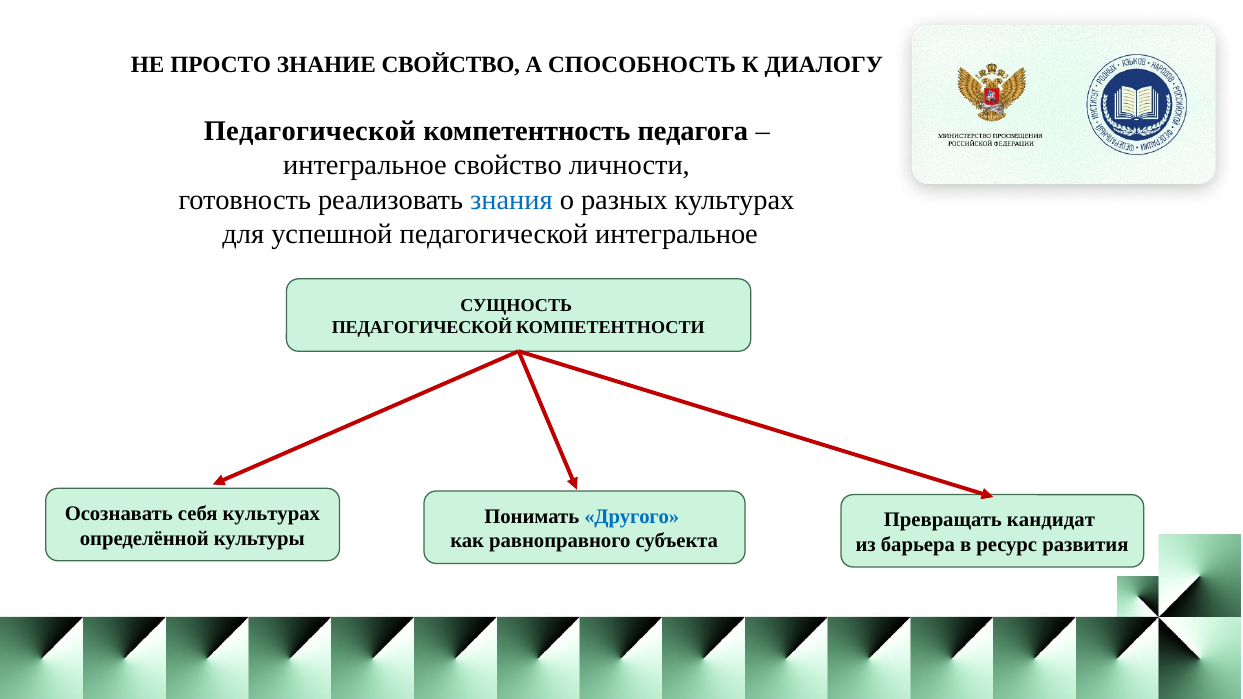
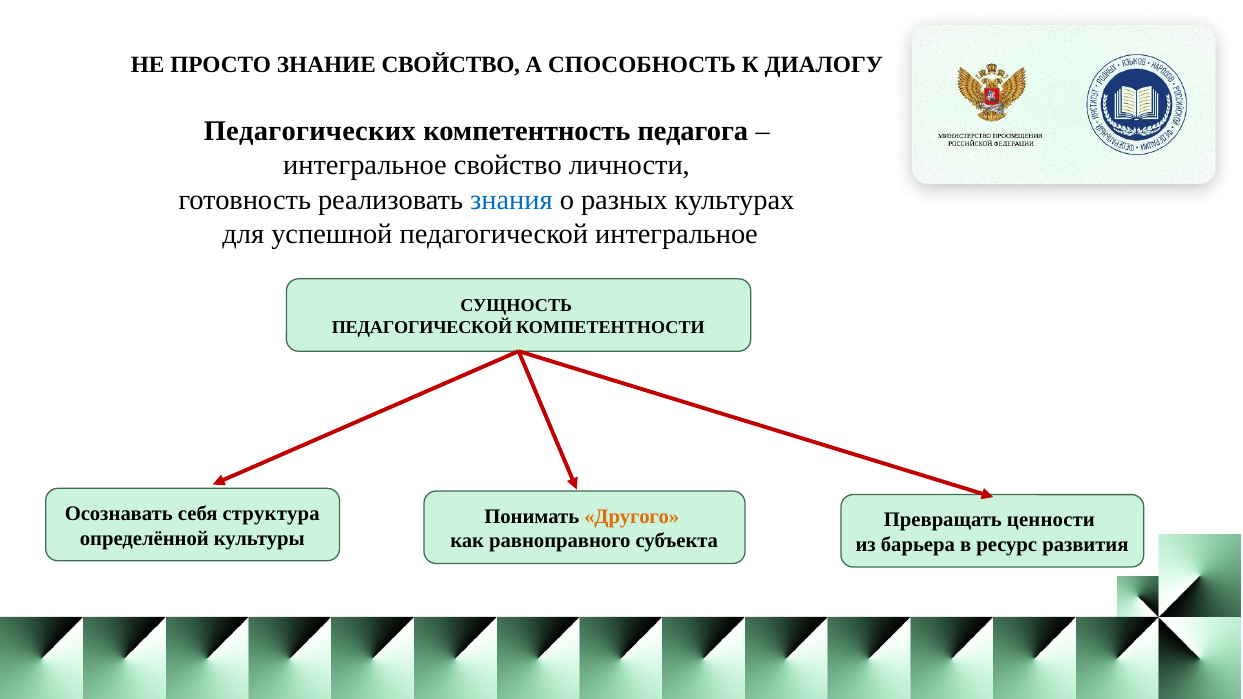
Педагогической: Педагогической -> Педагогических (310, 131)
себя культурах: культурах -> структура (271, 514)
Другого colour: blue -> orange (632, 516)
кандидат: кандидат -> ценности (1051, 520)
